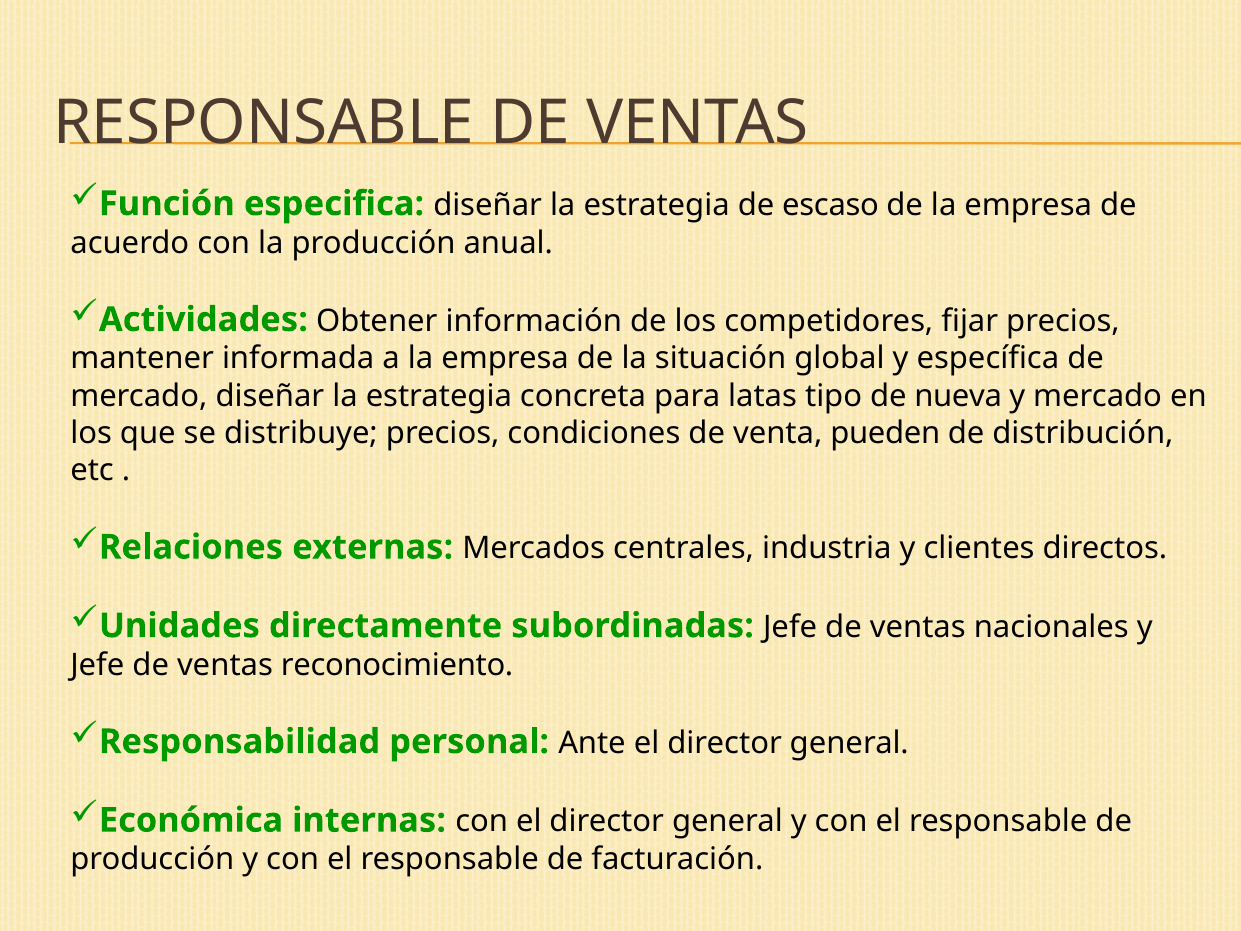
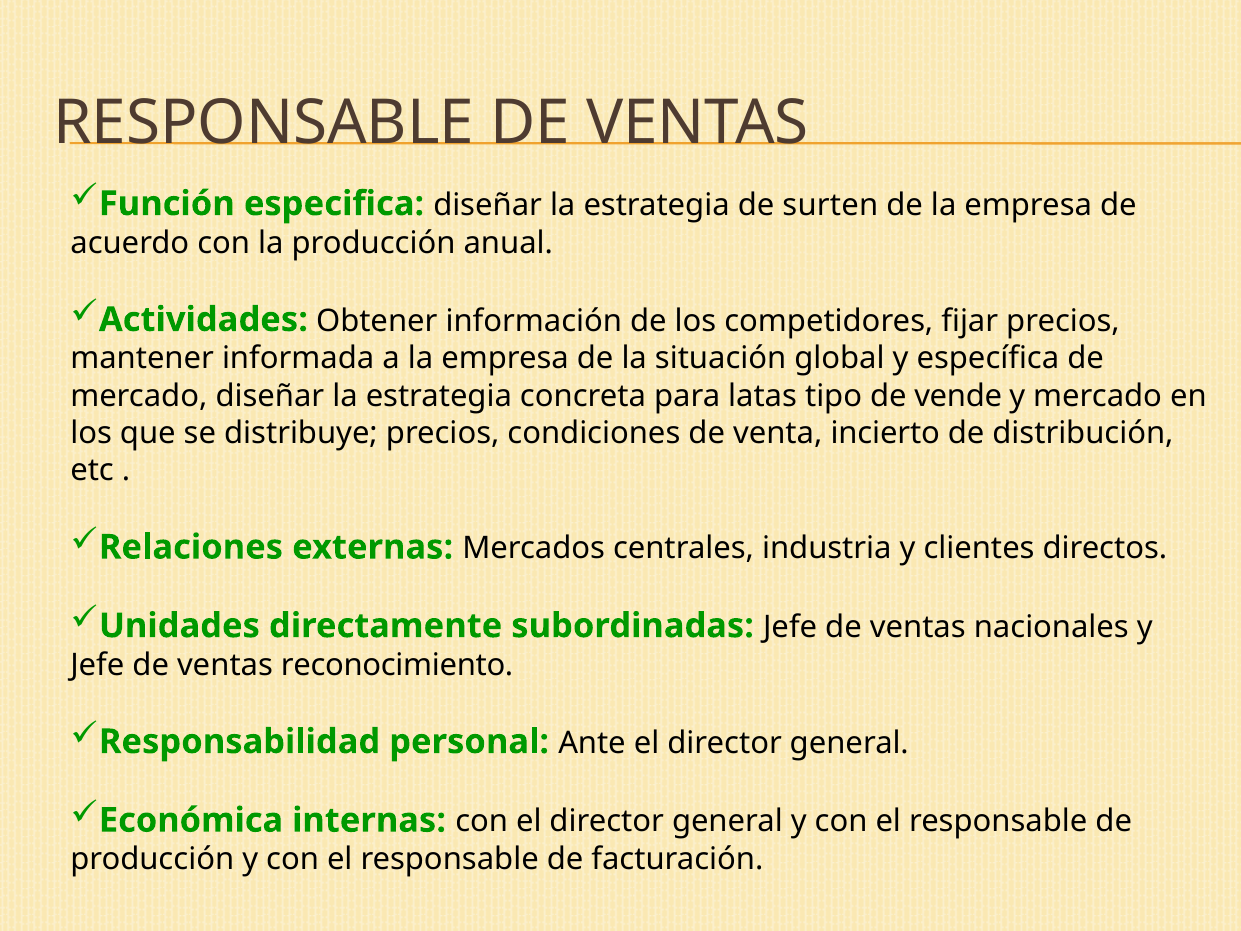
escaso: escaso -> surten (830, 205)
nueva: nueva -> vende (958, 396)
pueden: pueden -> incierto (885, 433)
